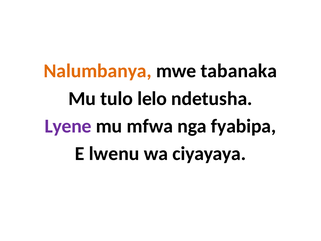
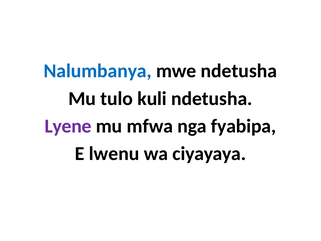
Nalumbanya colour: orange -> blue (98, 71)
mwe tabanaka: tabanaka -> ndetusha (239, 71)
lelo: lelo -> kuli (152, 98)
